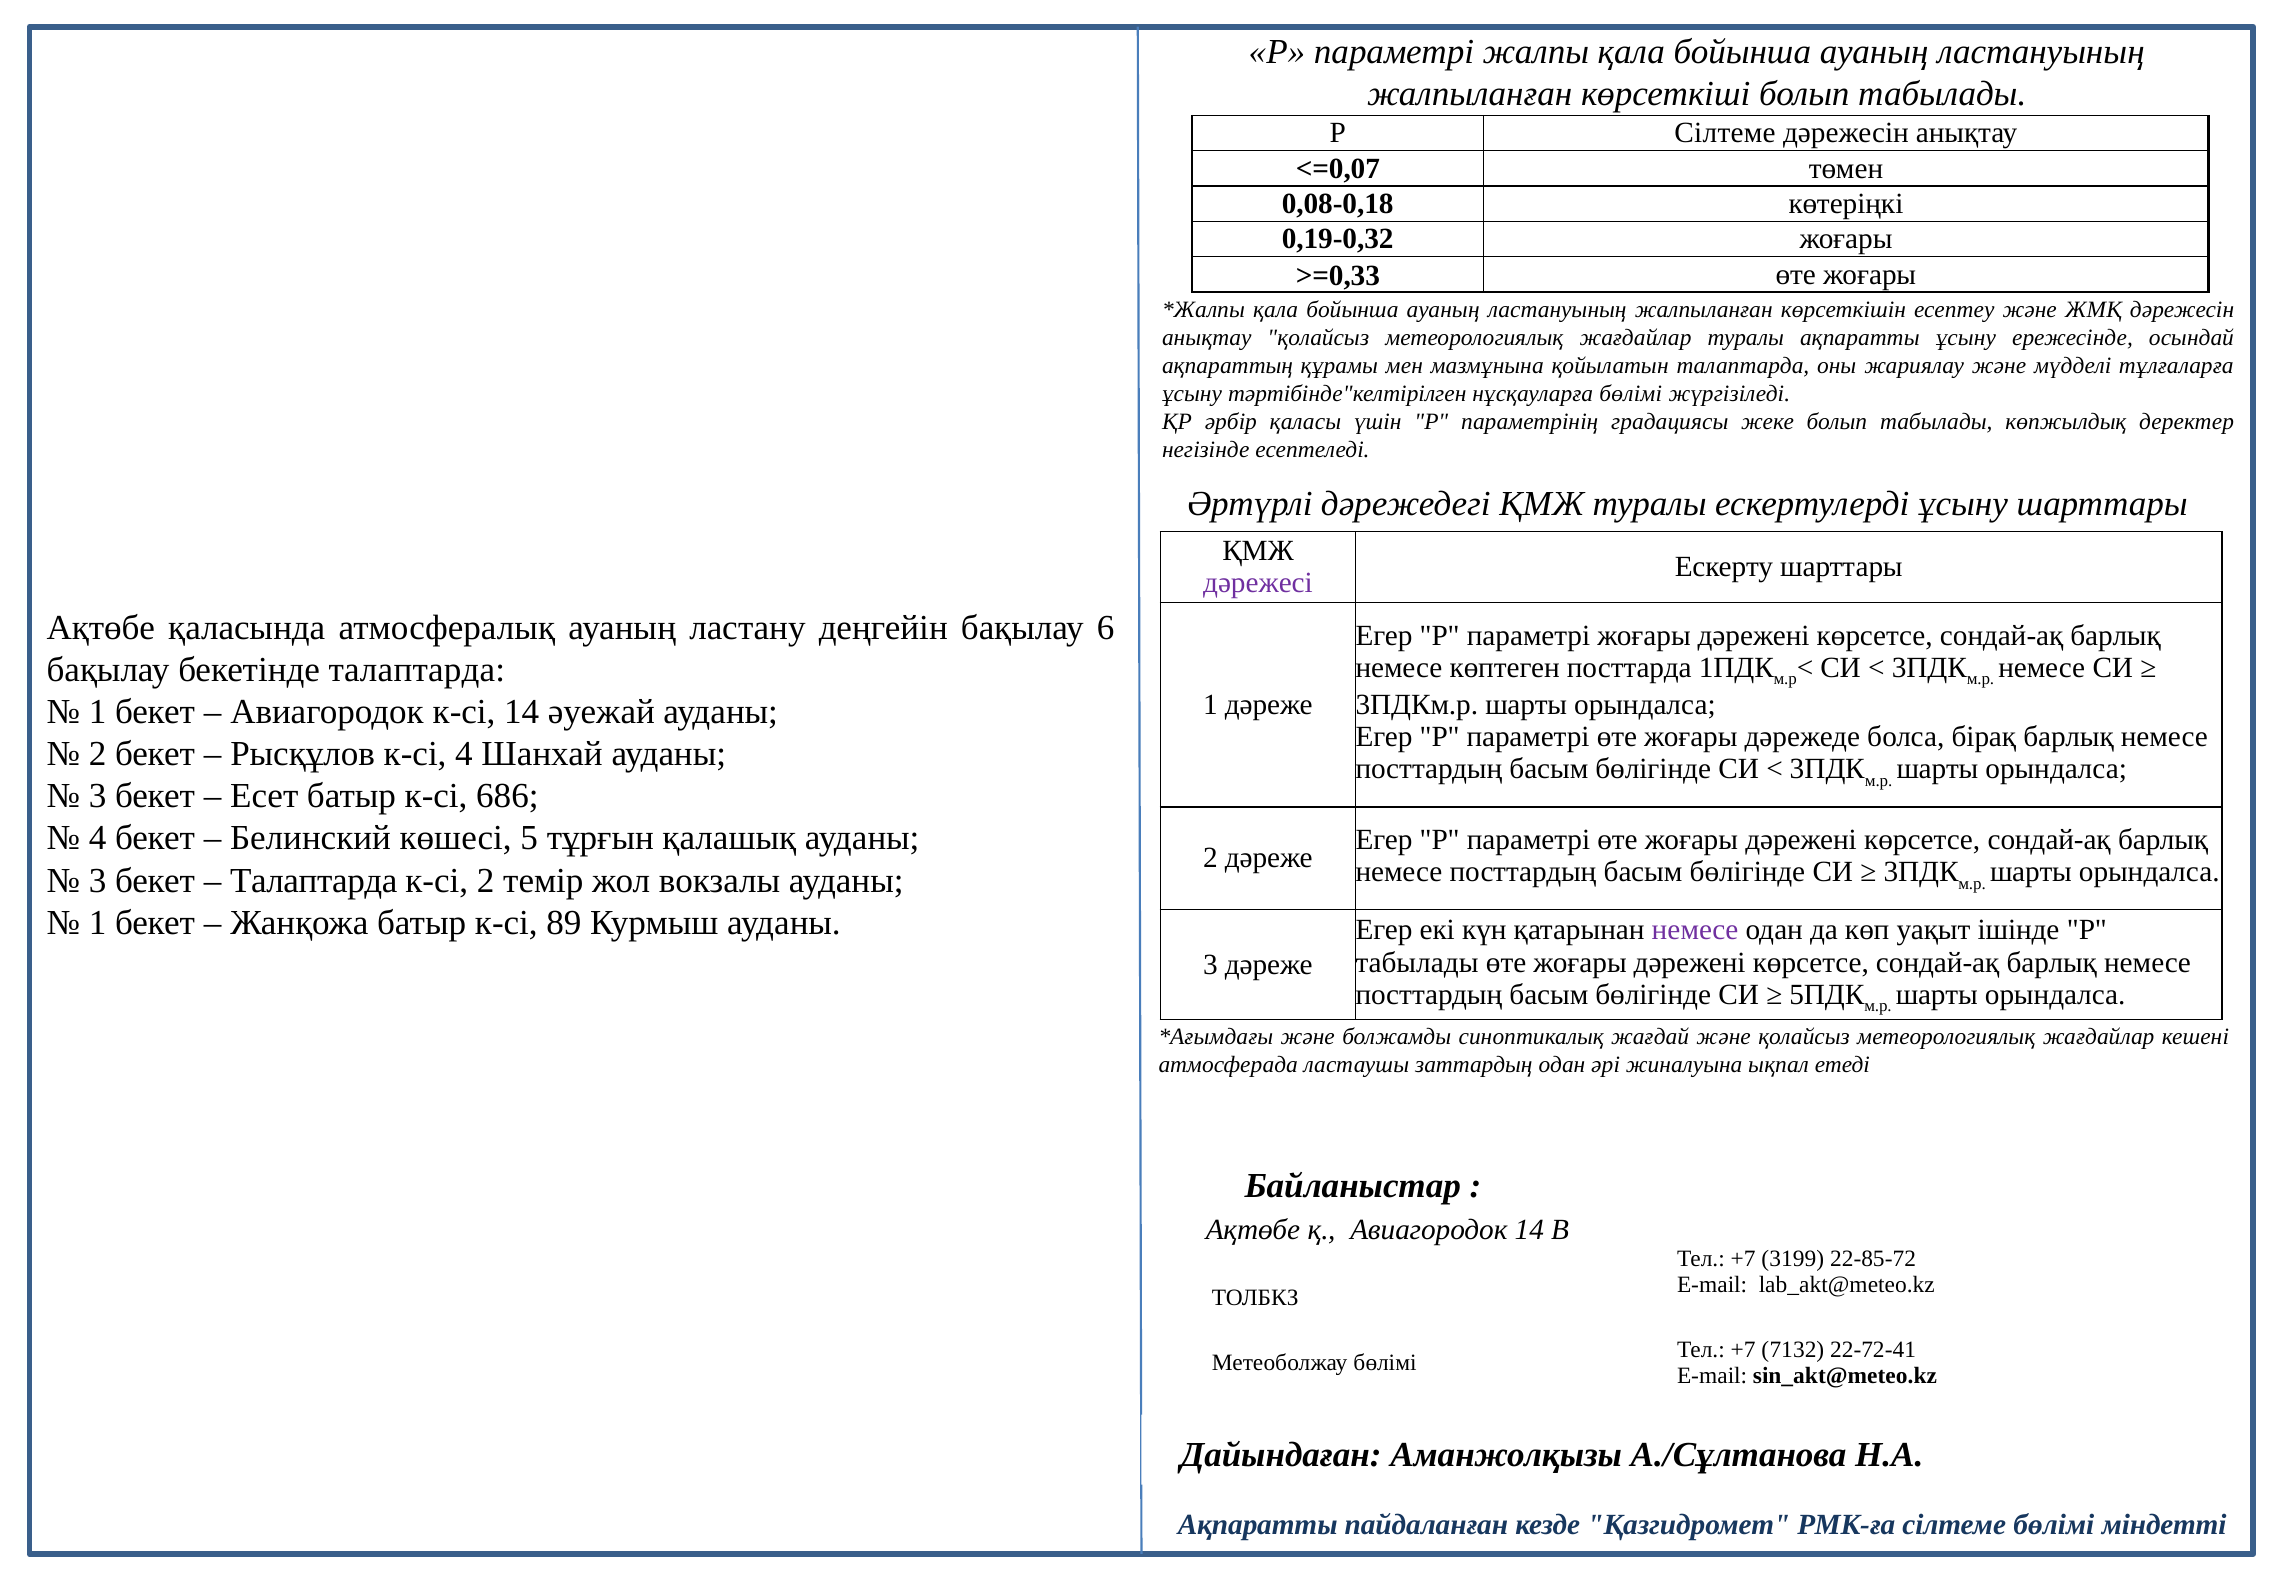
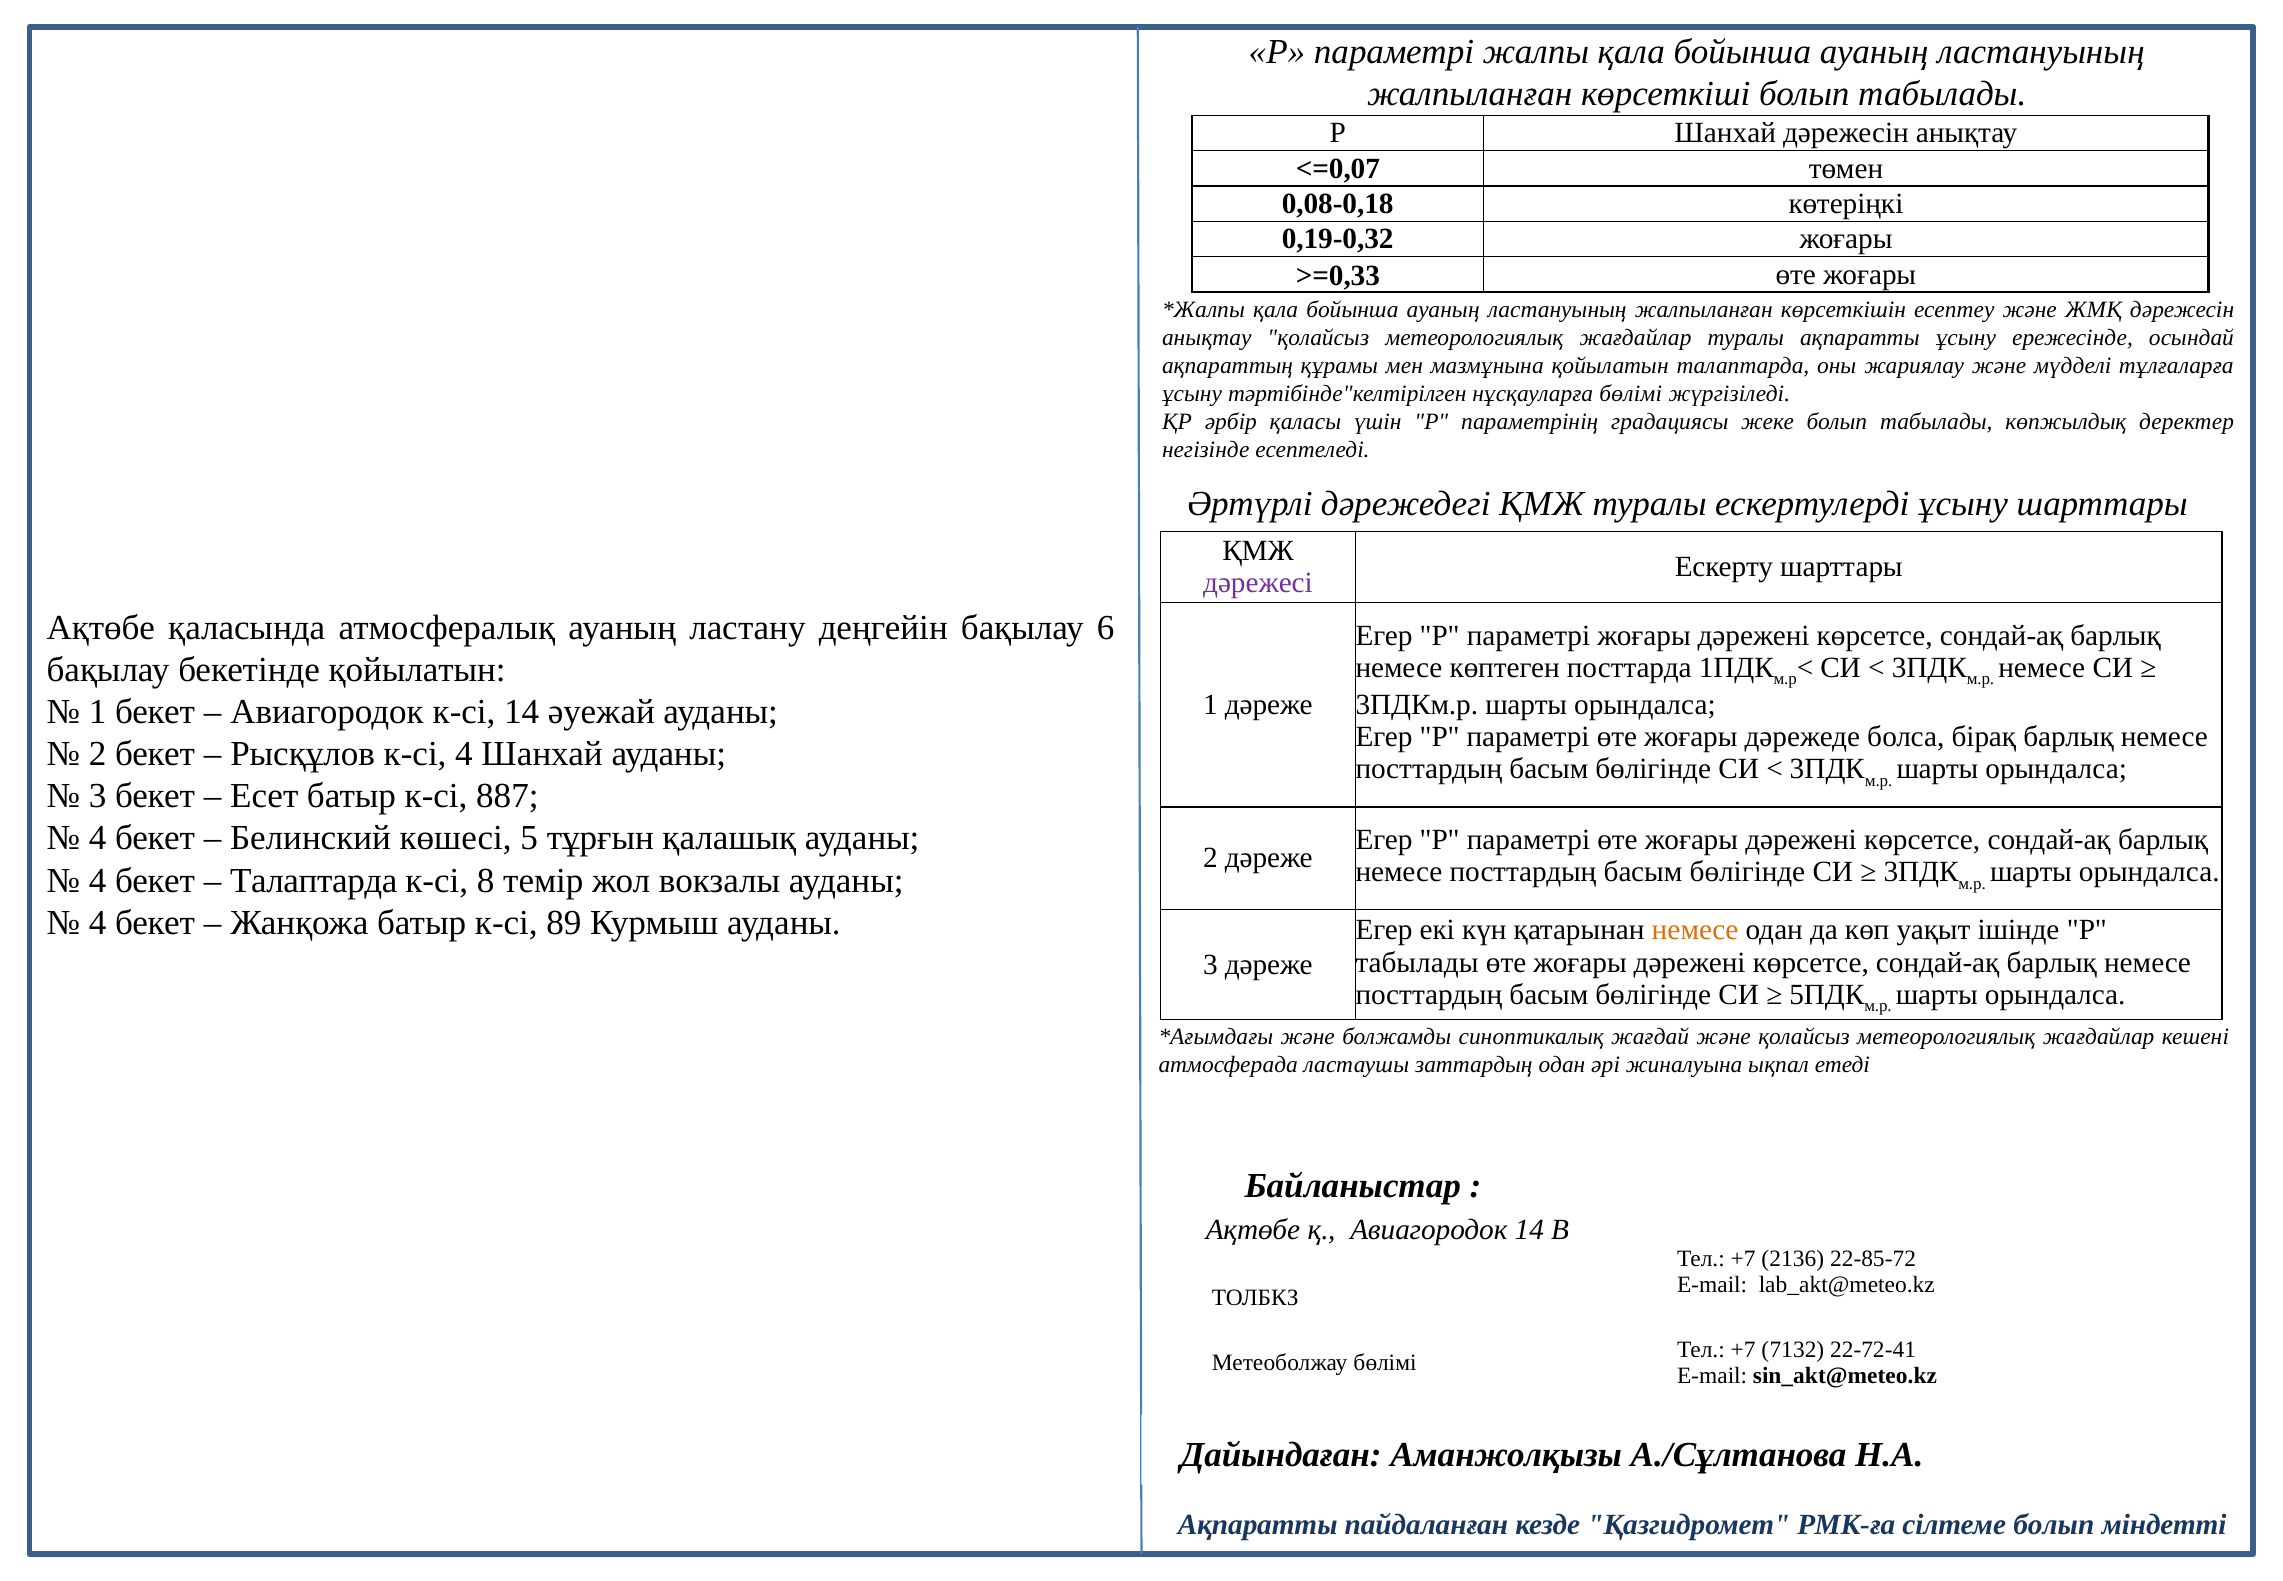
Р Сілтеме: Сілтеме -> Шанхай (1725, 133)
бекетінде талаптарда: талаптарда -> қойылатын (417, 669)
686: 686 -> 887 (507, 796)
3: 3 -> 4 (98, 880)
к-сі 2: 2 -> 8 (486, 880)
1: 1 -> 4 (98, 922)
немесе colour: purple -> orange (1695, 930)
3199: 3199 -> 2136 (1793, 1258)
сілтеме бөлімі: бөлімі -> болып (2054, 1525)
